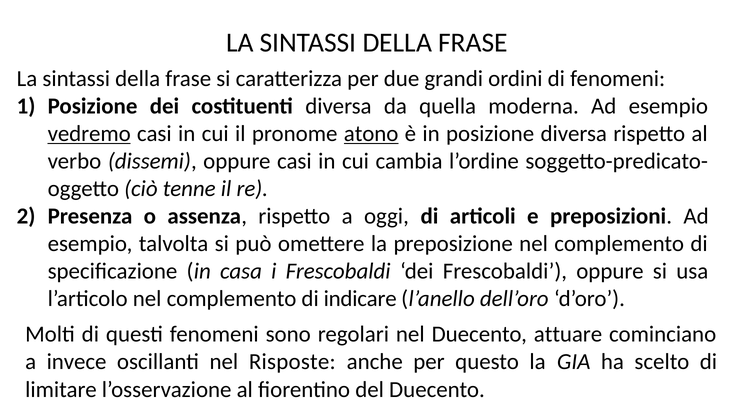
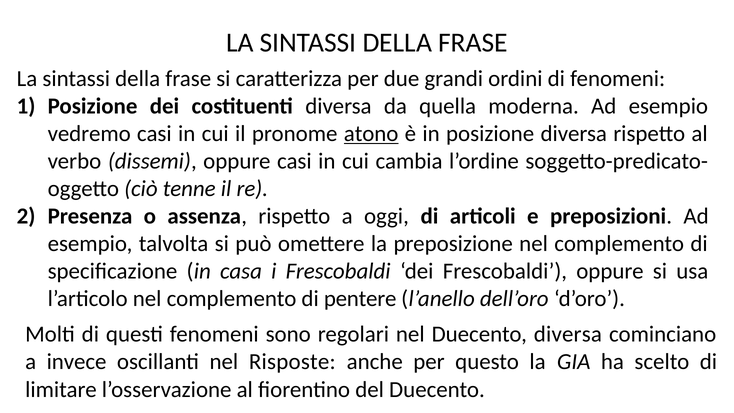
vedremo underline: present -> none (89, 134)
indicare: indicare -> pentere (360, 299)
Duecento attuare: attuare -> diversa (568, 334)
